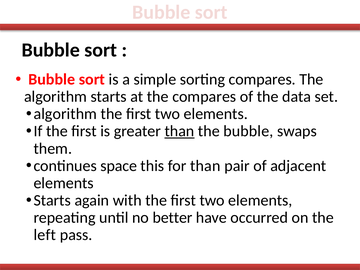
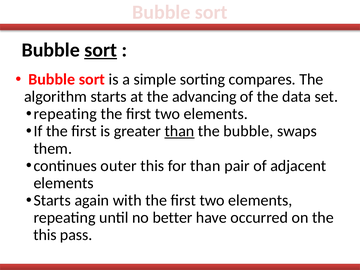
sort underline: none -> present (101, 50)
the compares: compares -> advancing (204, 97)
algorithm: algorithm -> repeating (65, 114)
space: space -> outer (119, 166)
left: left -> this (45, 235)
